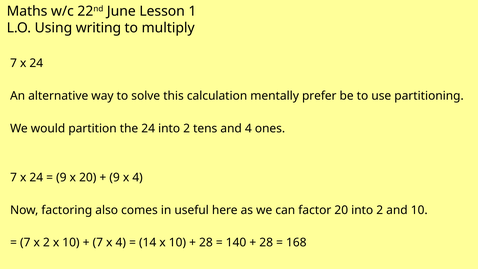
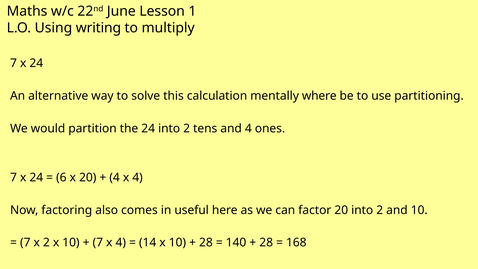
prefer: prefer -> where (319, 96)
9: 9 -> 6 (61, 177)
9: 9 -> 4 (115, 177)
